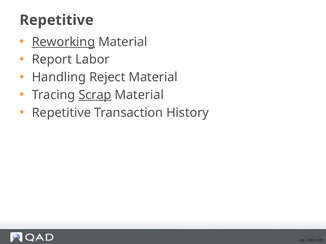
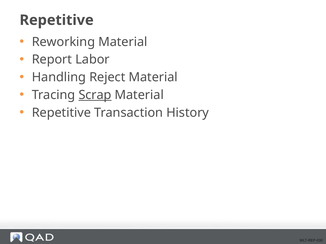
Reworking underline: present -> none (63, 42)
